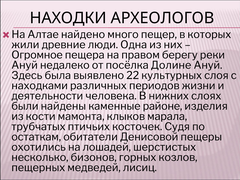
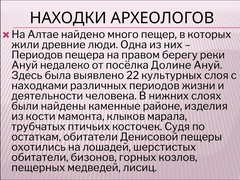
Огромное: Огромное -> Периодов (37, 55)
несколько: несколько -> обитатели (40, 157)
